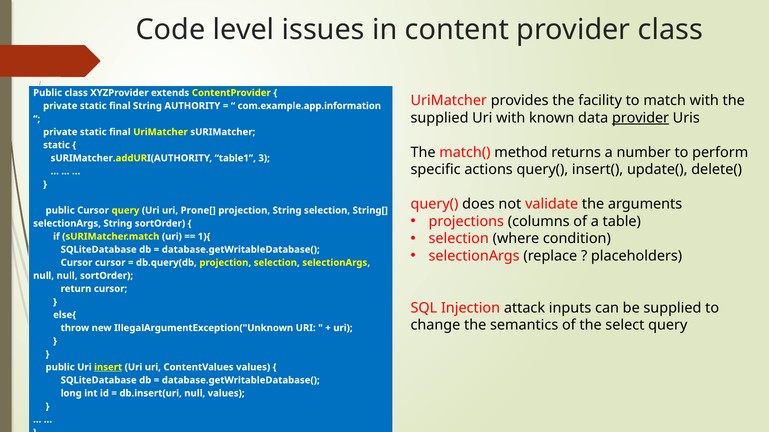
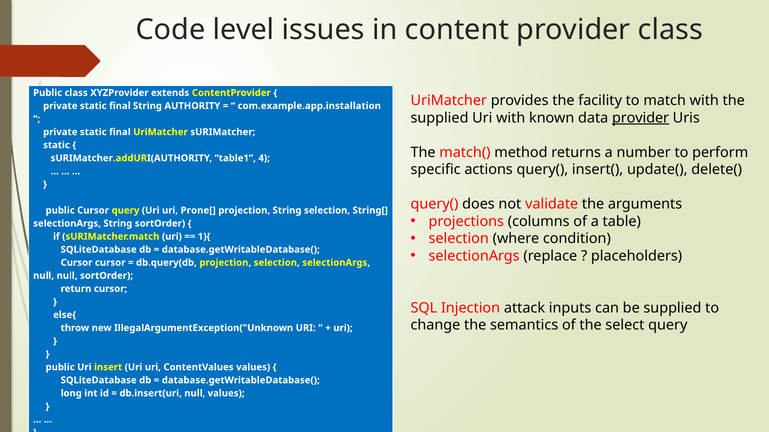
com.example.app.information: com.example.app.information -> com.example.app.installation (309, 106)
3: 3 -> 4 (264, 158)
insert underline: present -> none (108, 368)
